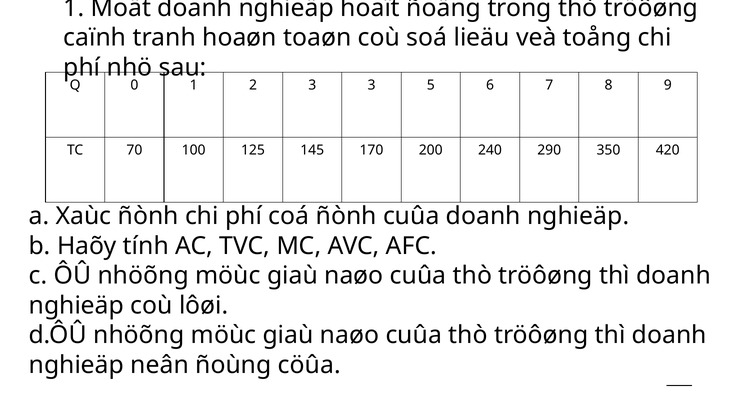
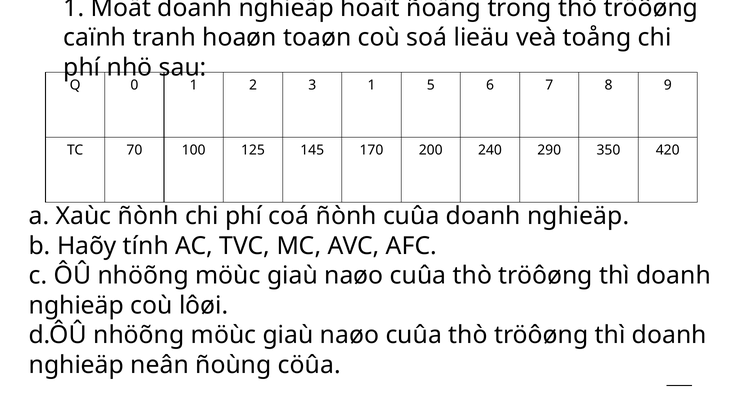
3 3: 3 -> 1 (372, 85)
